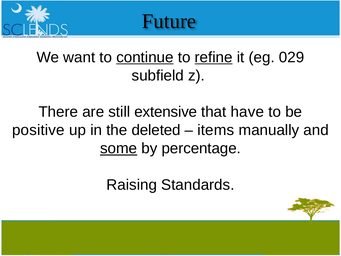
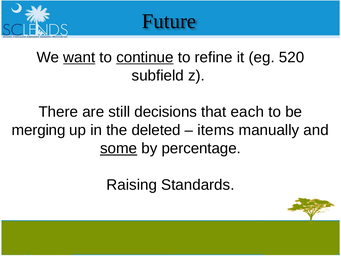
want underline: none -> present (79, 57)
refine underline: present -> none (214, 57)
029: 029 -> 520 (292, 57)
extensive: extensive -> decisions (166, 112)
have: have -> each (247, 112)
positive: positive -> merging (39, 130)
